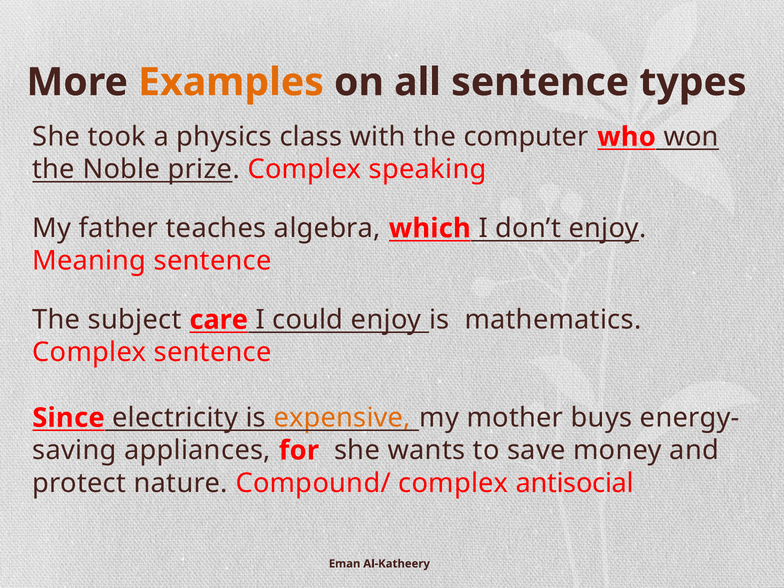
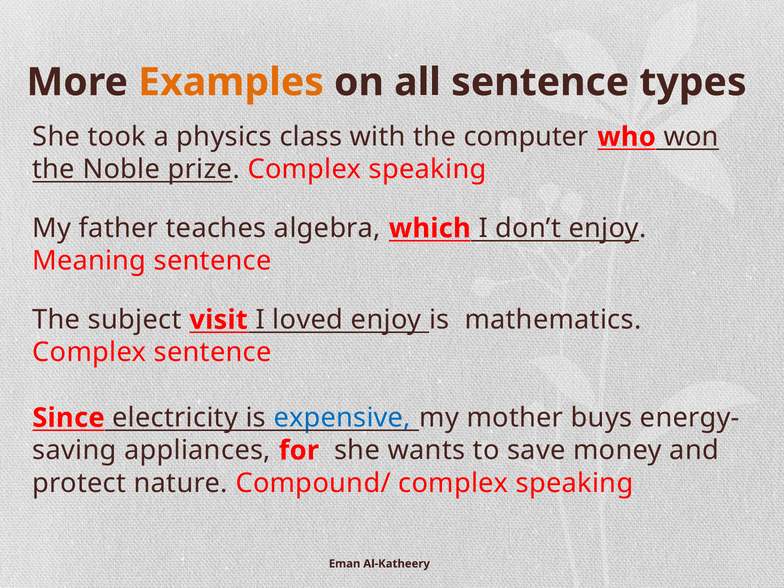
care: care -> visit (219, 320)
could: could -> loved (308, 320)
expensive colour: orange -> blue (342, 418)
Compound/ complex antisocial: antisocial -> speaking (575, 483)
